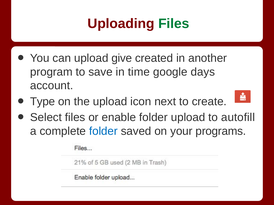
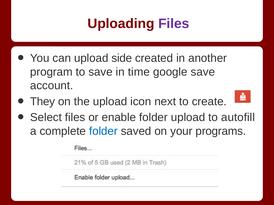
Files colour: green -> purple (174, 24)
give: give -> side (122, 58)
google days: days -> save (203, 72)
Type: Type -> They (43, 102)
